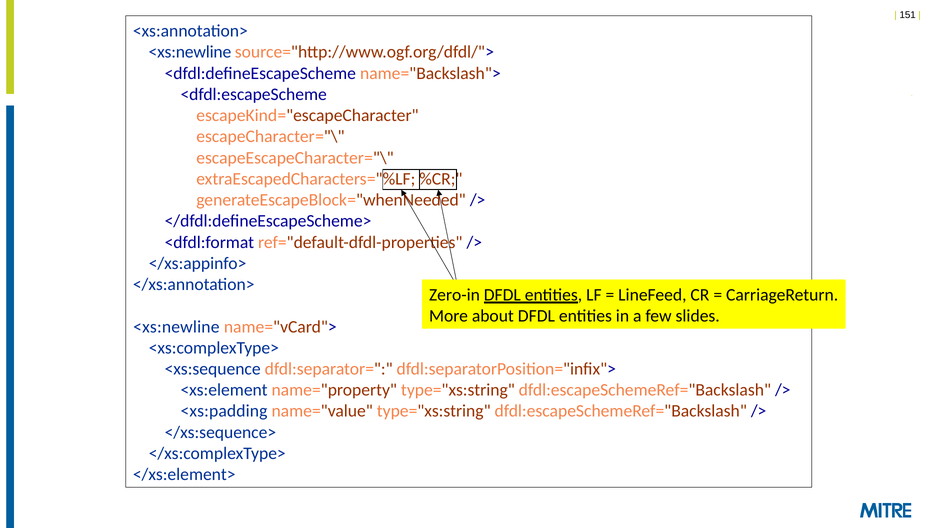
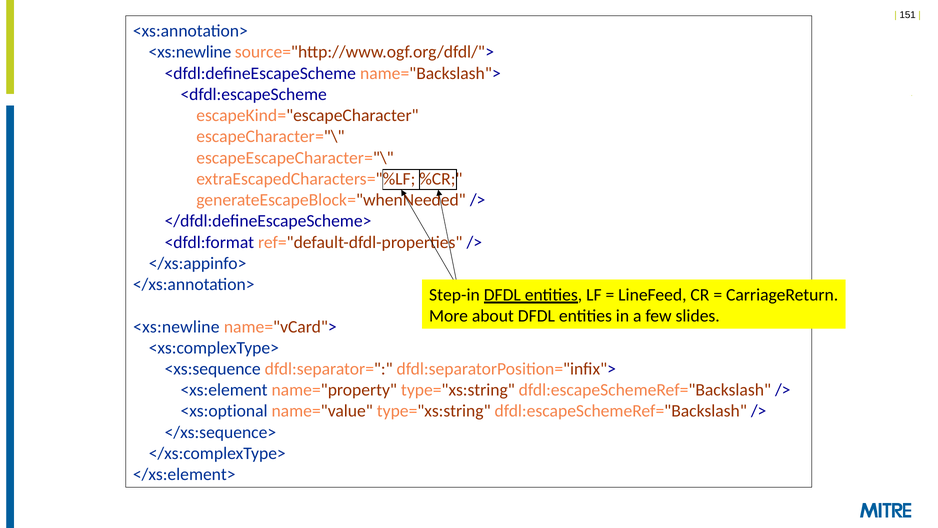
Zero-in: Zero-in -> Step-in (454, 295)
<xs:padding: <xs:padding -> <xs:optional (224, 411)
